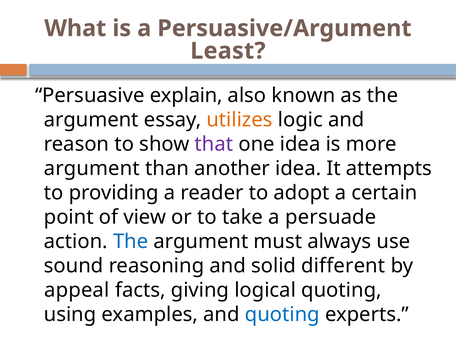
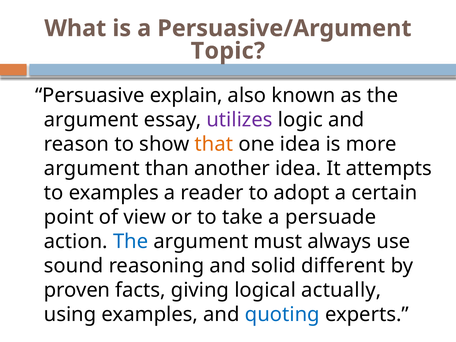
Least: Least -> Topic (228, 51)
utilizes colour: orange -> purple (240, 120)
that colour: purple -> orange (214, 144)
to providing: providing -> examples (114, 193)
appeal: appeal -> proven (77, 290)
logical quoting: quoting -> actually (341, 290)
